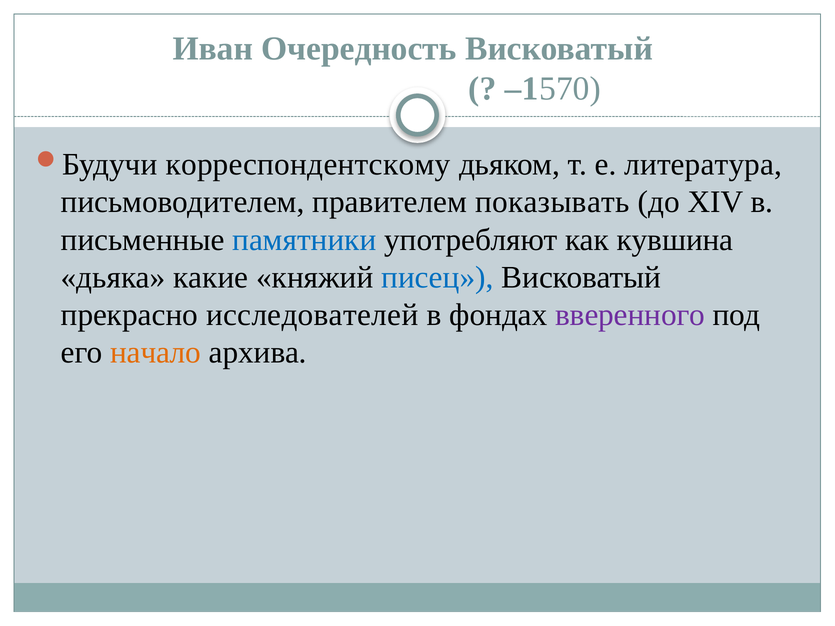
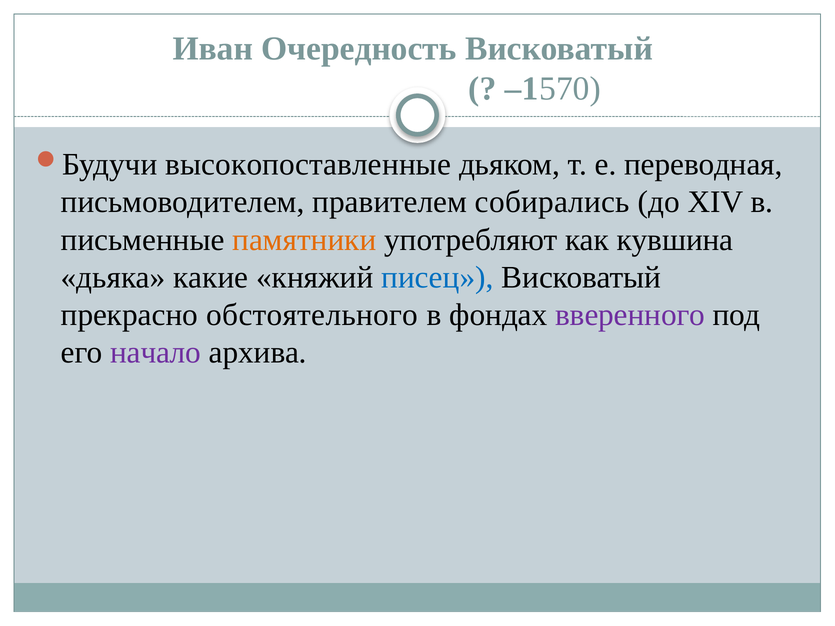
корреспондентскому: корреспондентскому -> высокопоставленные (308, 165)
литература: литература -> переводная (703, 165)
показывать: показывать -> собирались (552, 202)
памятники colour: blue -> orange (304, 240)
исследователей: исследователей -> обстоятельного (312, 315)
начало colour: orange -> purple (156, 353)
